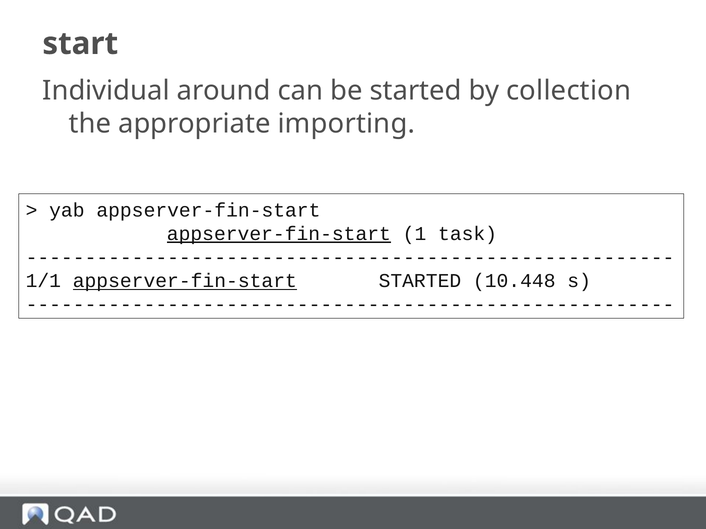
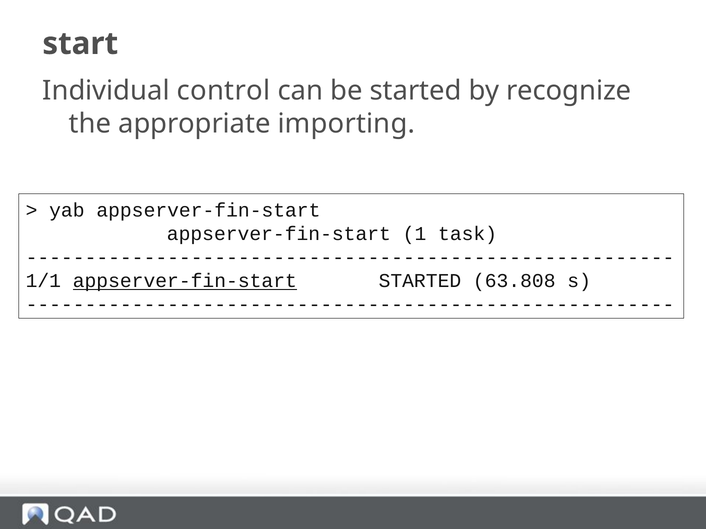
around: around -> control (224, 91)
collection: collection -> recognize (569, 91)
appserver-fin-start underline: present -> none (279, 234)
10.448: 10.448 -> 63.808 (514, 281)
